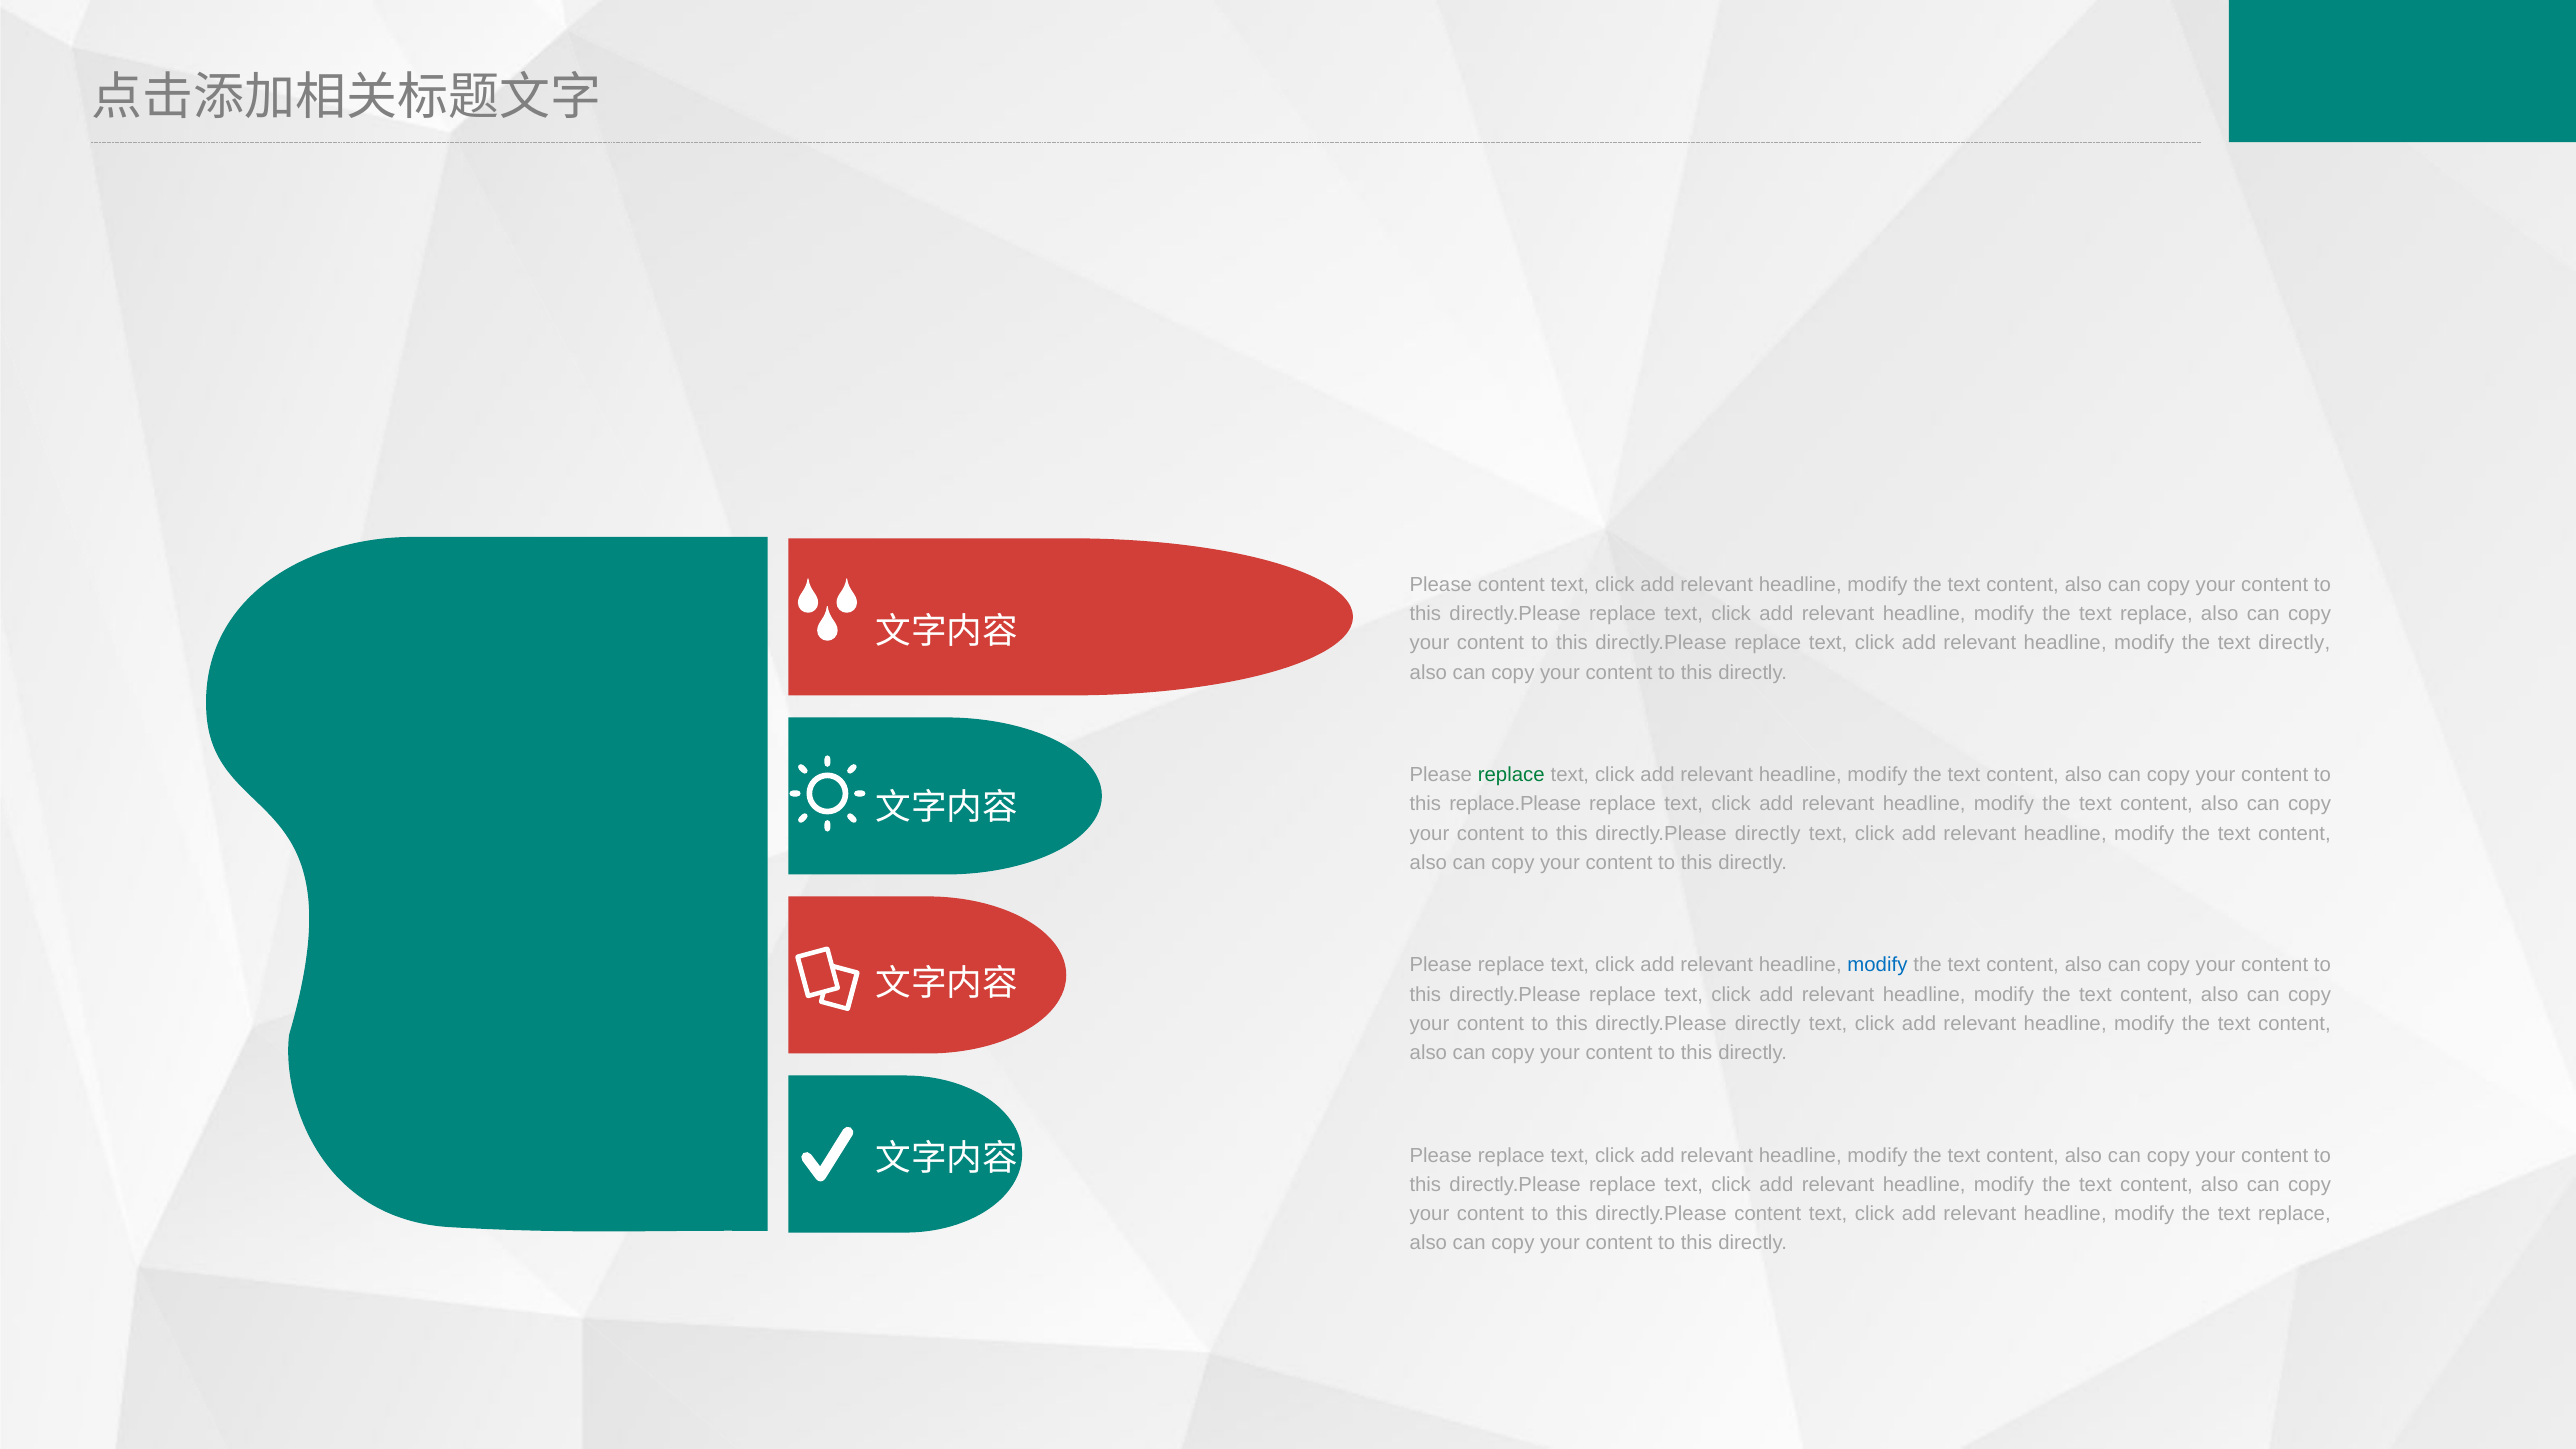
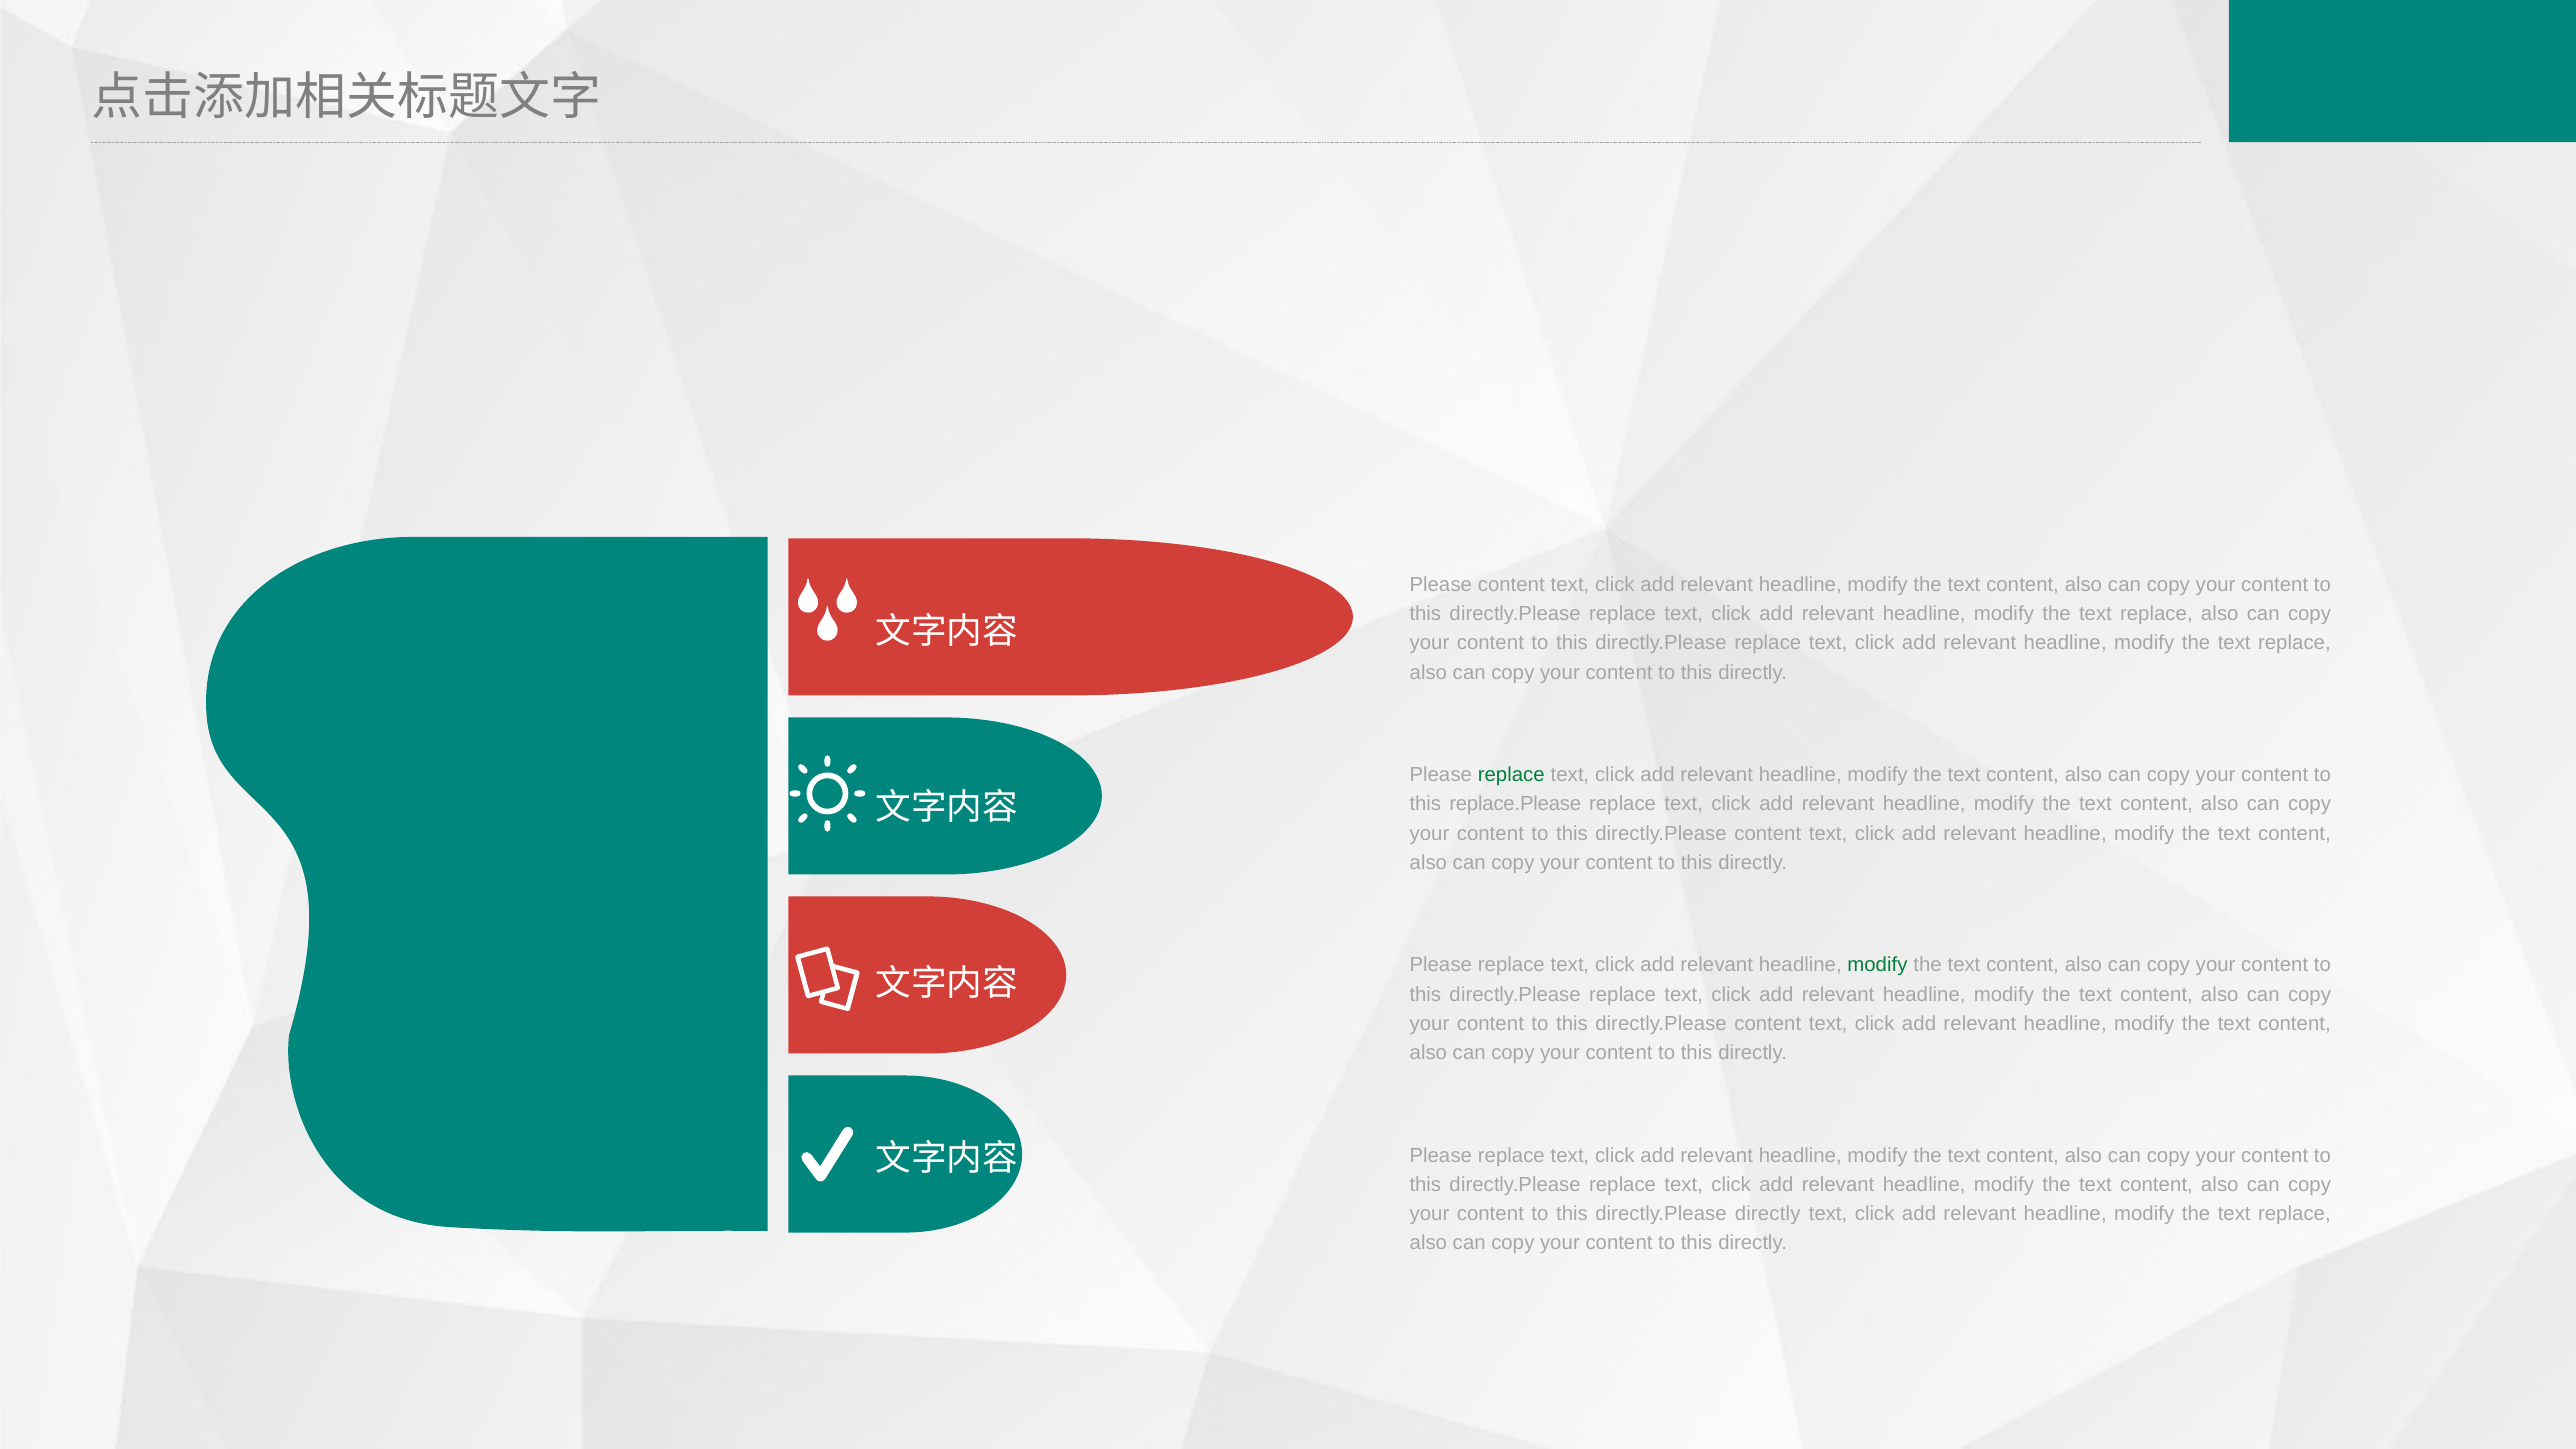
directly: directly -> replace (2294, 643)
directly: directly -> content (1768, 833)
modify colour: blue -> green (1877, 965)
directly: directly -> content (1768, 1024)
directly.Please content: content -> directly (1768, 1214)
